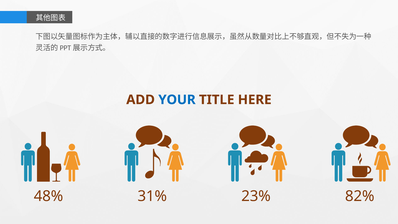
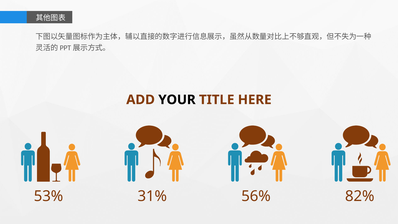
YOUR colour: blue -> black (177, 100)
48%: 48% -> 53% (49, 196)
23%: 23% -> 56% (256, 196)
